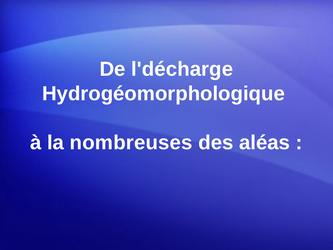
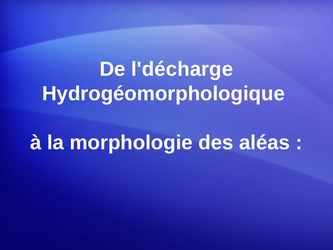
nombreuses: nombreuses -> morphologie (131, 142)
